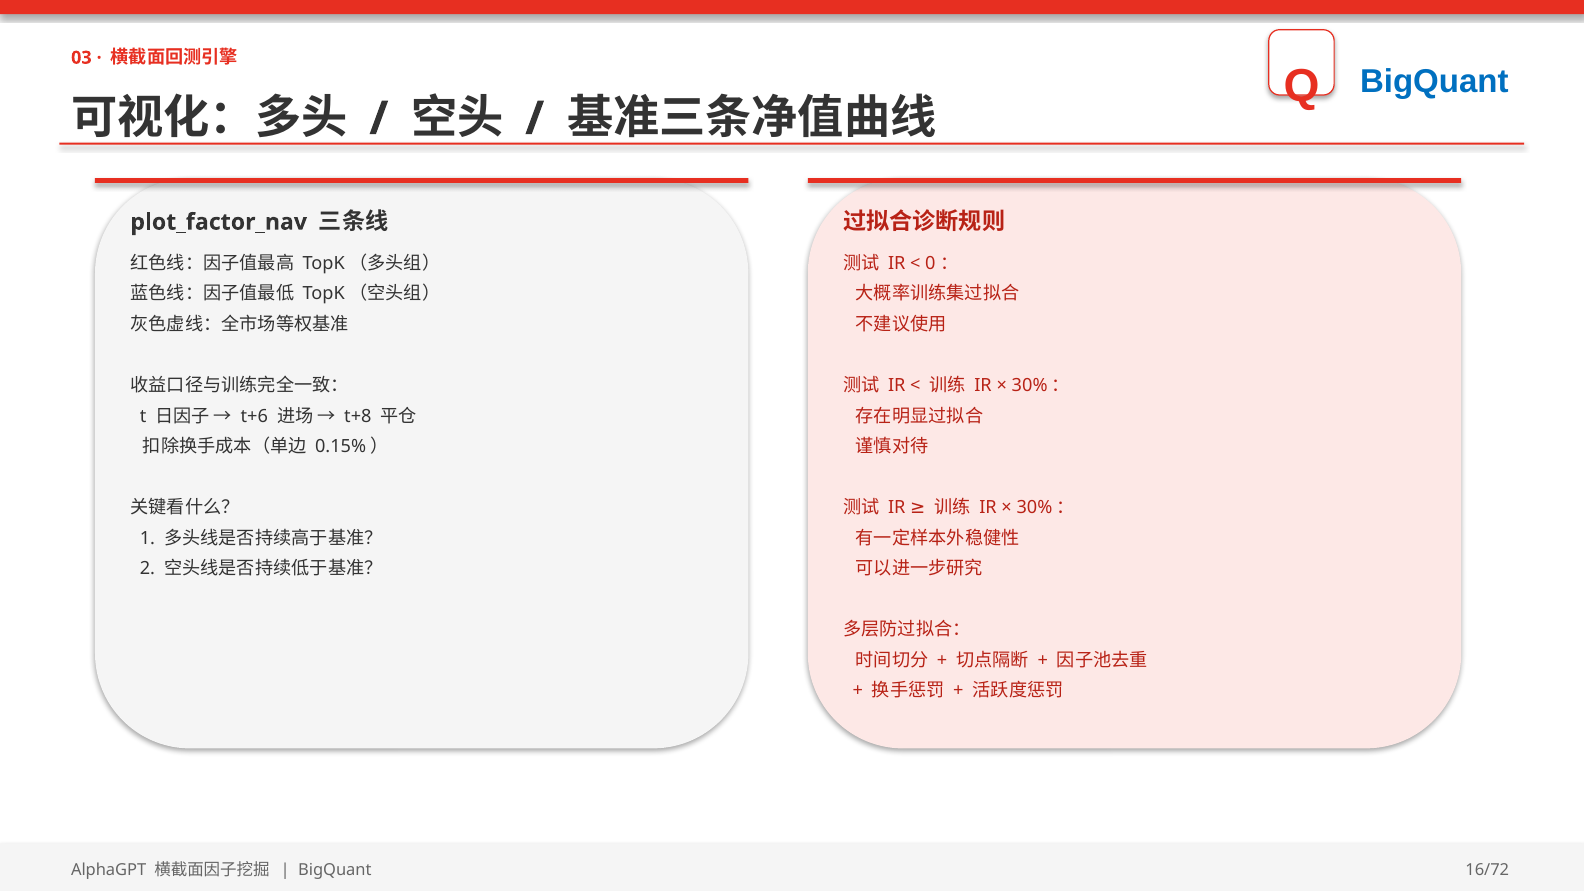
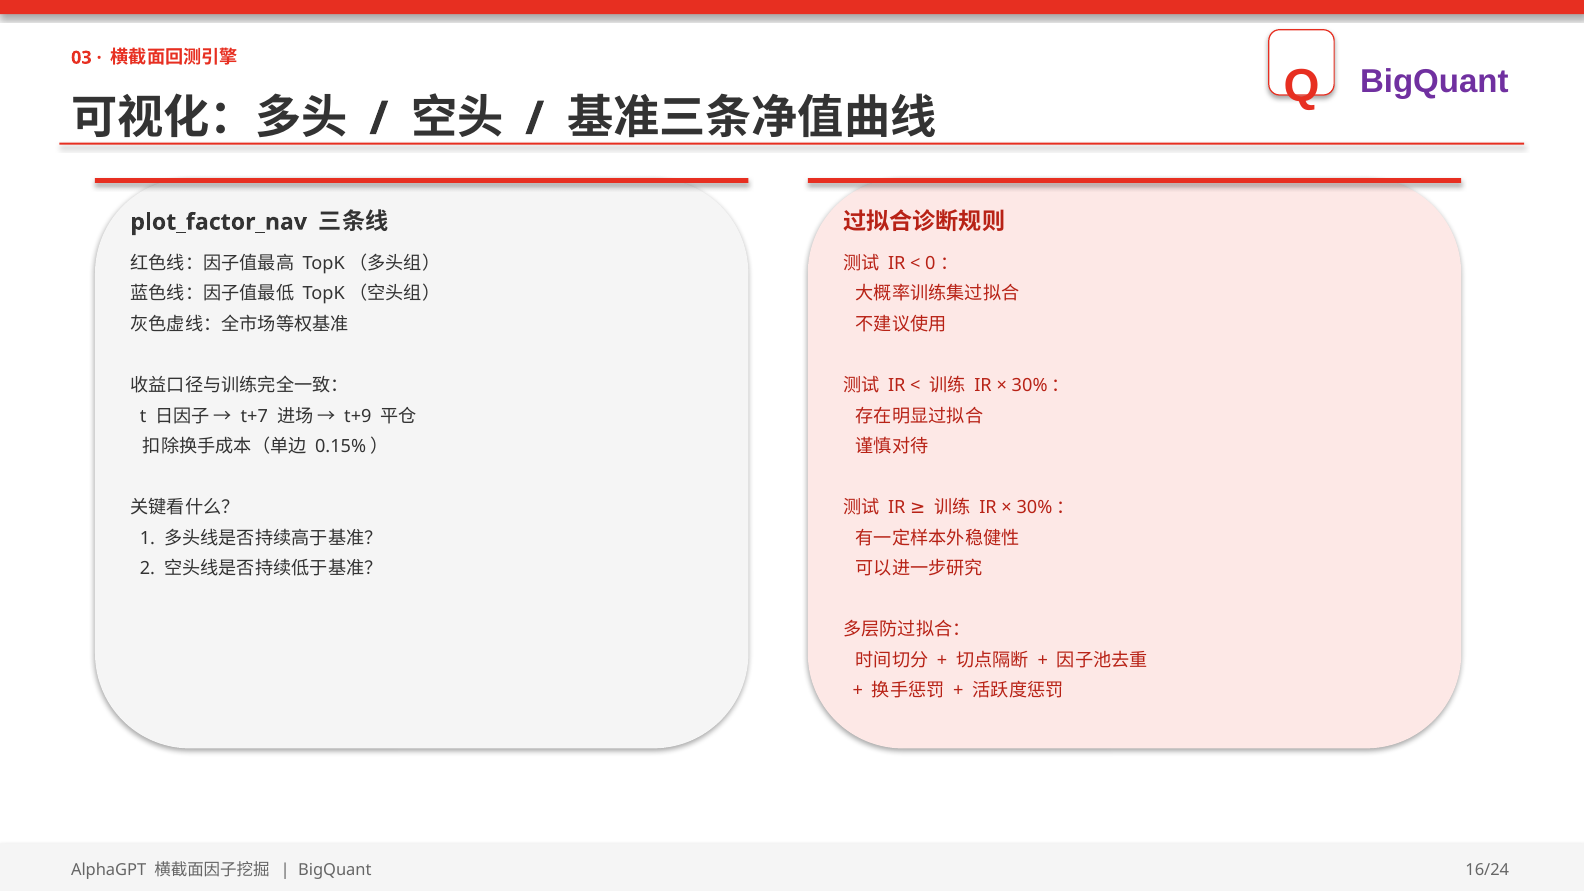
BigQuant colour: blue -> purple (1434, 81)
t+6: t+6 -> t+7 (254, 416)
t+8: t+8 -> t+9 (358, 416)
16/72: 16/72 -> 16/24 (1487, 870)
